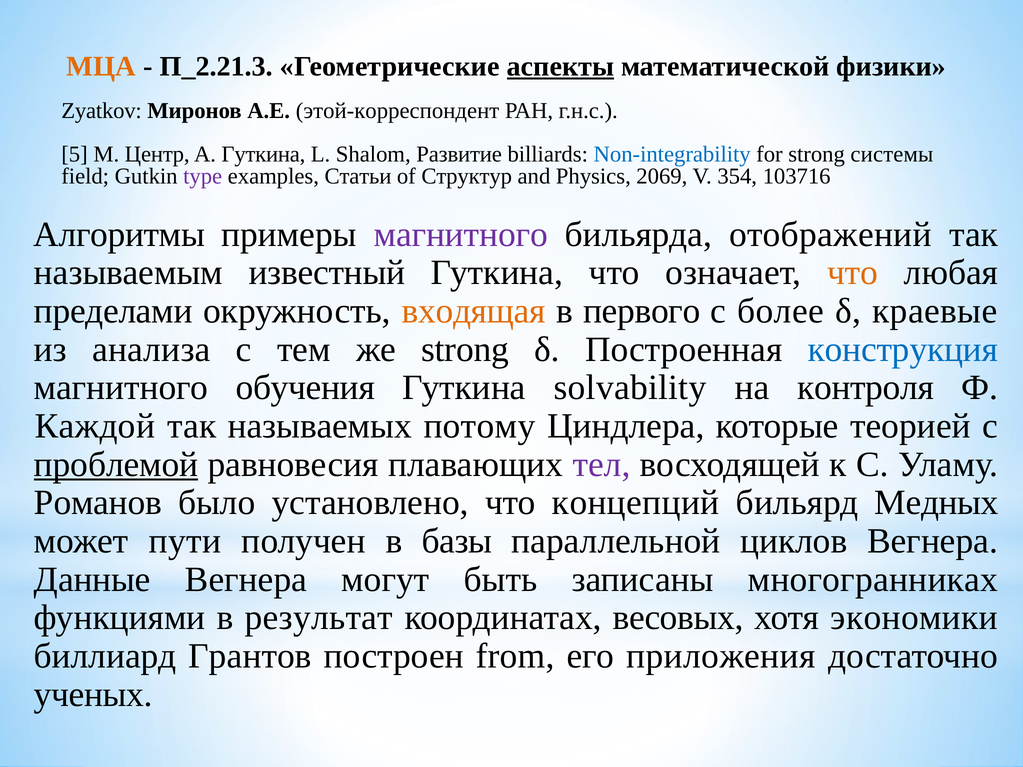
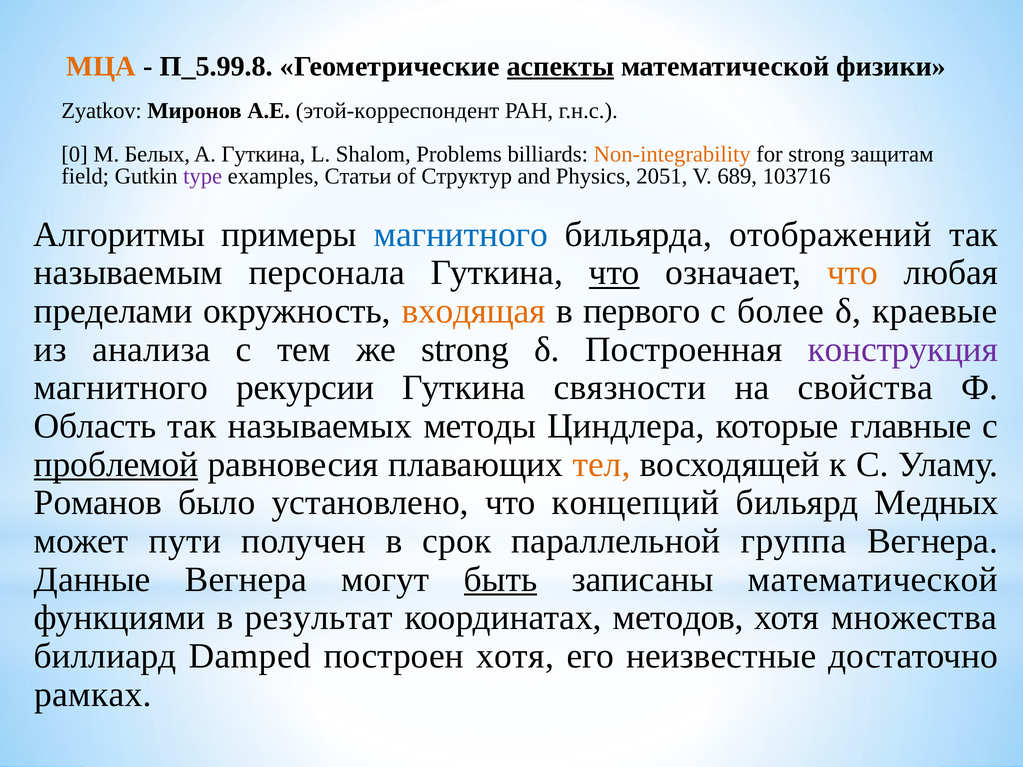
П_2.21.3: П_2.21.3 -> П_5.99.8 (216, 67)
5: 5 -> 0 (75, 154)
Центр: Центр -> Белых (157, 154)
Развитие: Развитие -> Problems (459, 154)
Non-integrability colour: blue -> orange (672, 154)
системы: системы -> защитам (892, 154)
2069: 2069 -> 2051 (662, 176)
354: 354 -> 689 (737, 176)
магнитного colour: purple -> blue (461, 234)
известный: известный -> персонала (327, 273)
что underline: none -> present (614, 273)
конструкция colour: blue -> purple (903, 350)
обучения: обучения -> рекурсии (305, 388)
solvability: solvability -> связности (630, 388)
контроля: контроля -> свойства (865, 388)
Каждой: Каждой -> Область (95, 426)
потому: потому -> методы (480, 426)
теорией: теорией -> главные (911, 426)
тел colour: purple -> orange (602, 465)
базы: базы -> срок (457, 541)
циклов: циклов -> группа (794, 541)
быть underline: none -> present (501, 580)
записаны многогранниках: многогранниках -> математической (873, 580)
весовых: весовых -> методов (678, 618)
экономики: экономики -> множества (914, 618)
Грантов: Грантов -> Damped (250, 656)
построен from: from -> хотя (515, 656)
приложения: приложения -> неизвестные (721, 656)
ученых: ученых -> рамках (93, 695)
